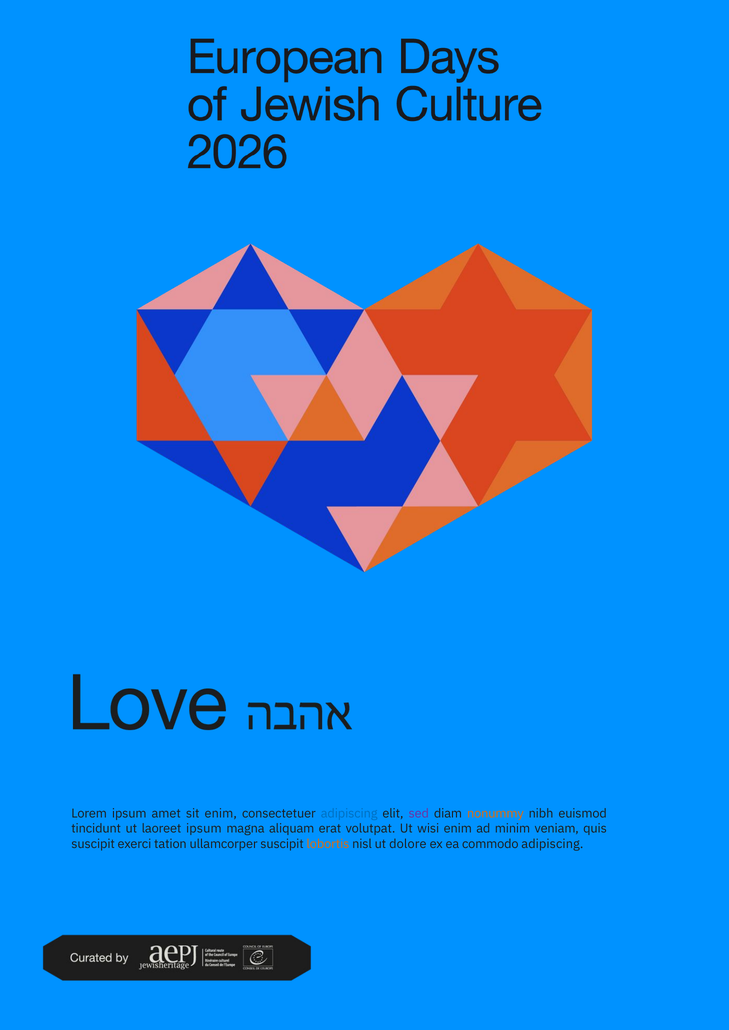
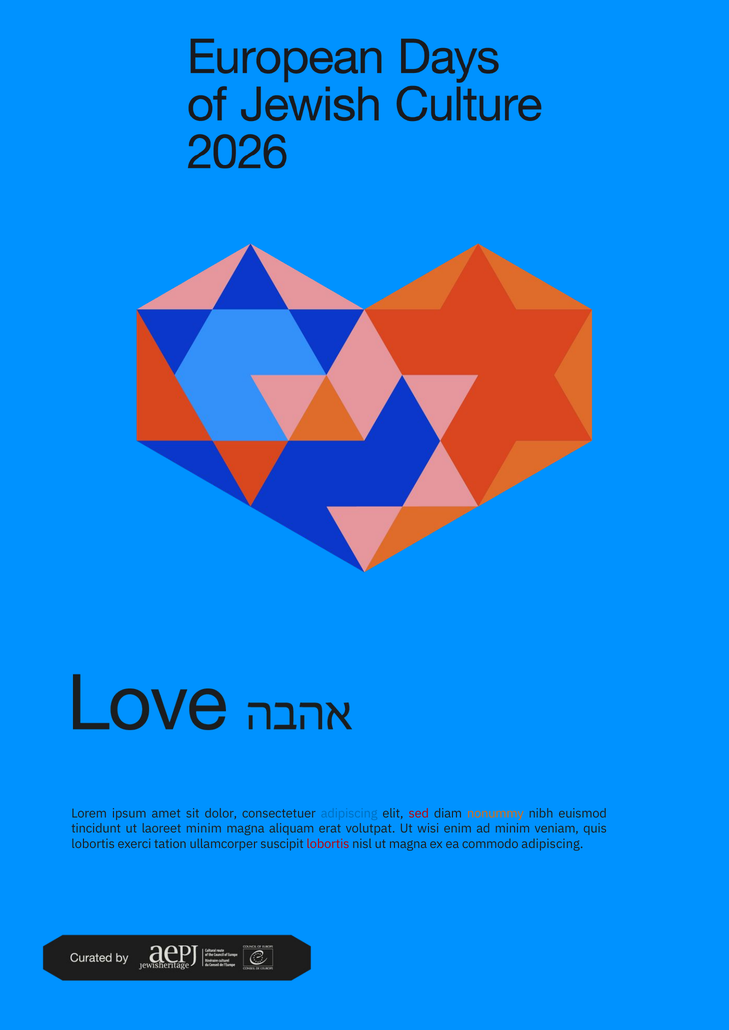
sit enim: enim -> dolor (221, 814)
sed colour: purple -> red (419, 814)
laoreet ipsum: ipsum -> minim (204, 829)
suscipit: suscipit -> lobortis (93, 844)
lobortis colour: orange -> red (328, 844)
ut dolore: dolore -> magna (408, 844)
